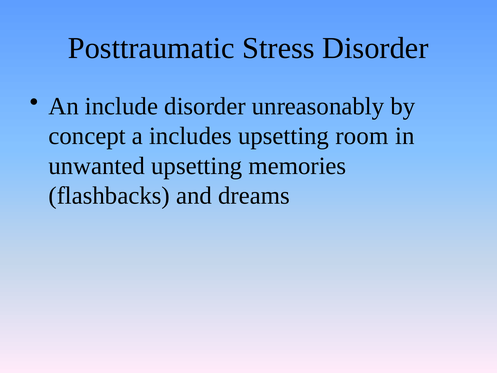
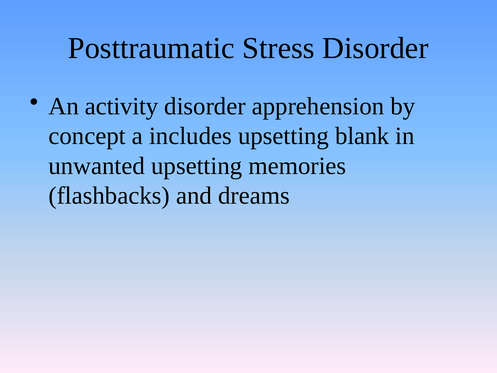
include: include -> activity (122, 106)
unreasonably: unreasonably -> apprehension (318, 106)
room: room -> blank (362, 136)
